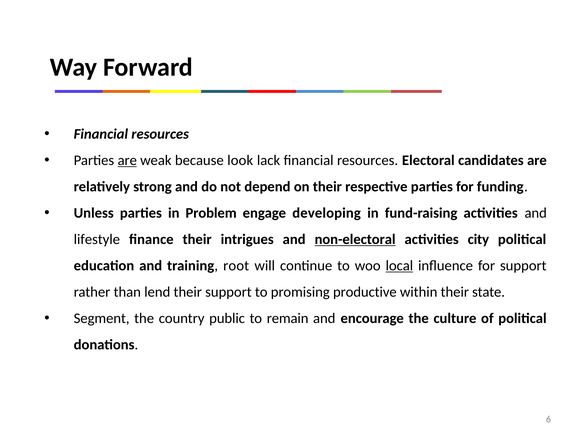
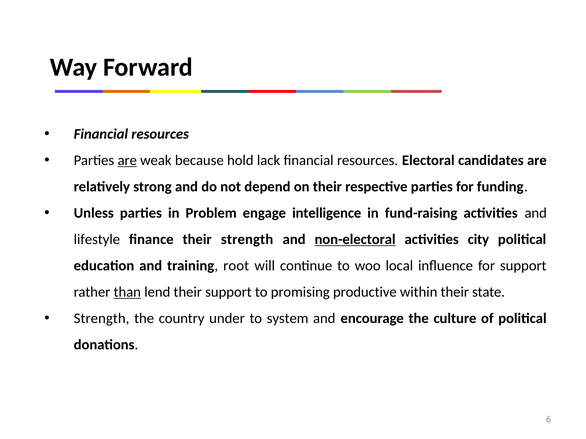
look: look -> hold (240, 161)
developing: developing -> intelligence (327, 213)
their intrigues: intrigues -> strength (247, 240)
local underline: present -> none (399, 266)
than underline: none -> present (127, 292)
Segment: Segment -> Strength (102, 319)
public: public -> under (227, 319)
remain: remain -> system (288, 319)
